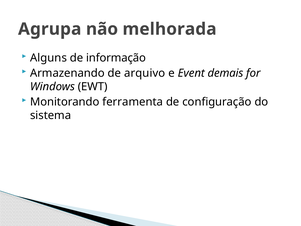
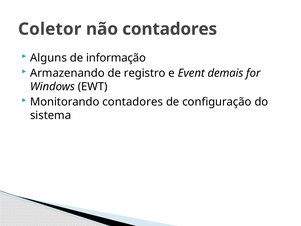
Agrupa: Agrupa -> Coletor (50, 29)
não melhorada: melhorada -> contadores (170, 29)
arquivo: arquivo -> registro (145, 73)
Monitorando ferramenta: ferramenta -> contadores (133, 102)
